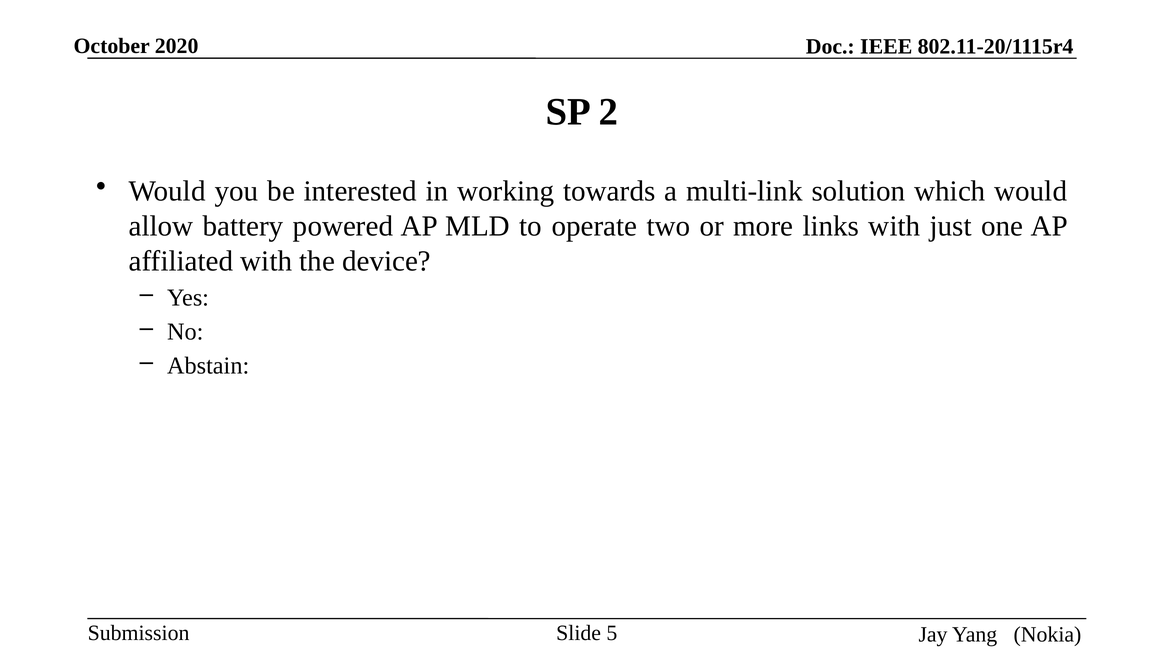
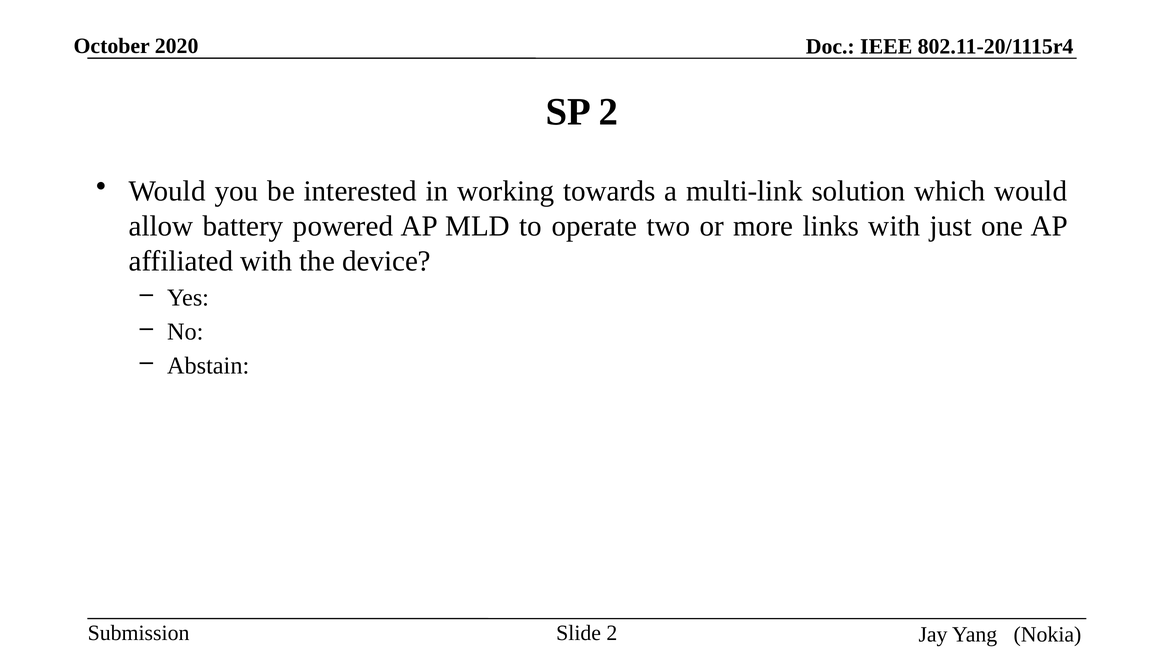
Slide 5: 5 -> 2 (612, 633)
